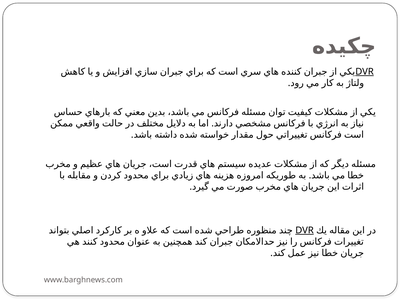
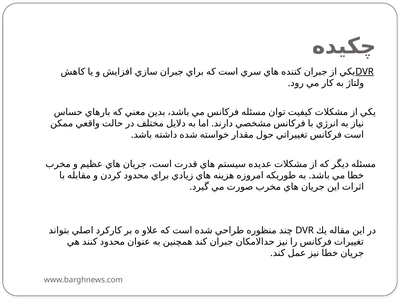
DVR underline: present -> none (305, 230)
